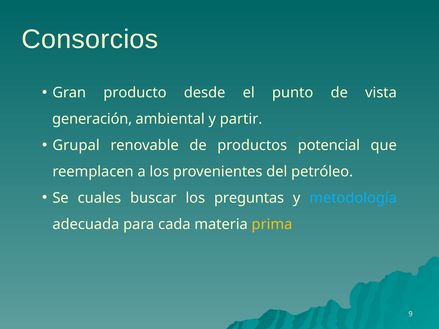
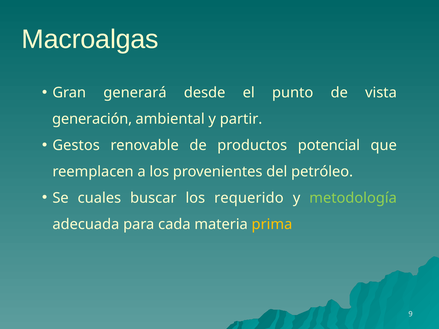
Consorcios: Consorcios -> Macroalgas (90, 39)
producto: producto -> generará (135, 93)
Grupal: Grupal -> Gestos (76, 145)
preguntas: preguntas -> requerido (249, 198)
metodología colour: light blue -> light green (353, 198)
